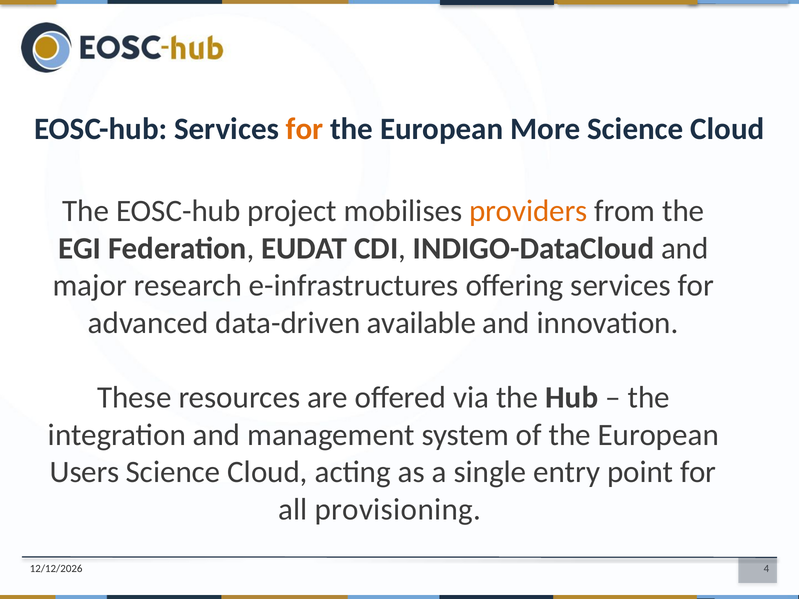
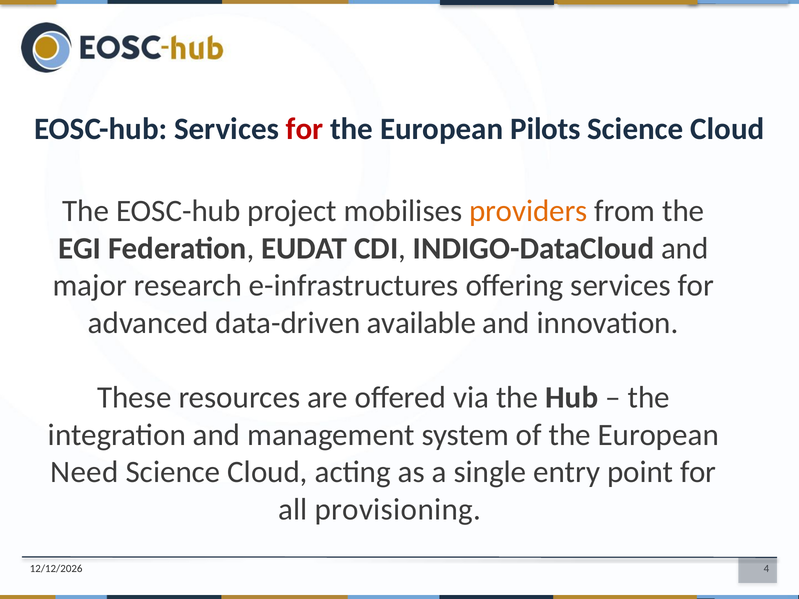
for colour: orange -> red (305, 129)
More: More -> Pilots (546, 129)
Users: Users -> Need (84, 472)
